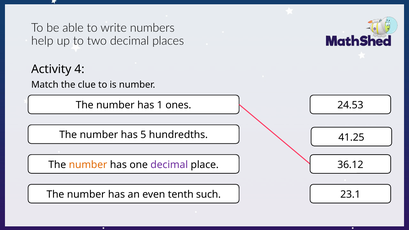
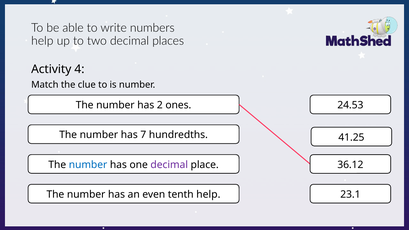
1: 1 -> 2 (160, 105)
5: 5 -> 7 (143, 135)
number colour: orange -> blue (88, 165)
tenth such: such -> help (208, 194)
